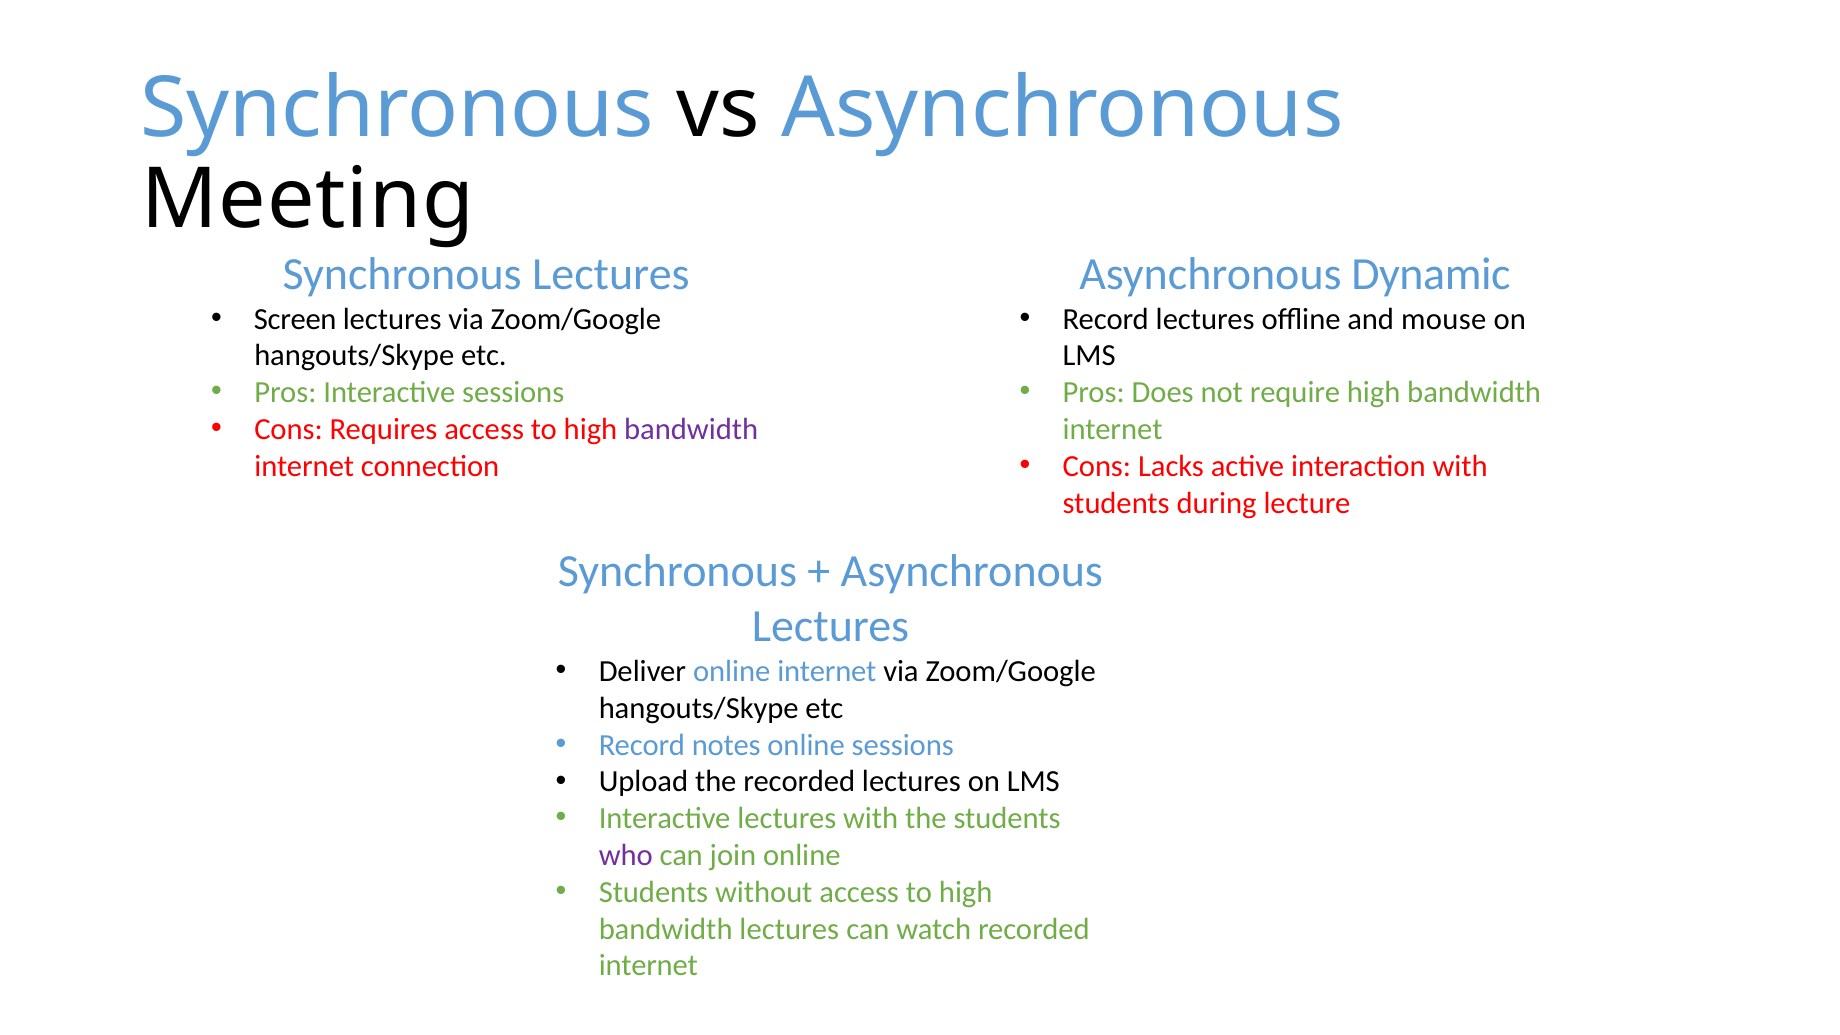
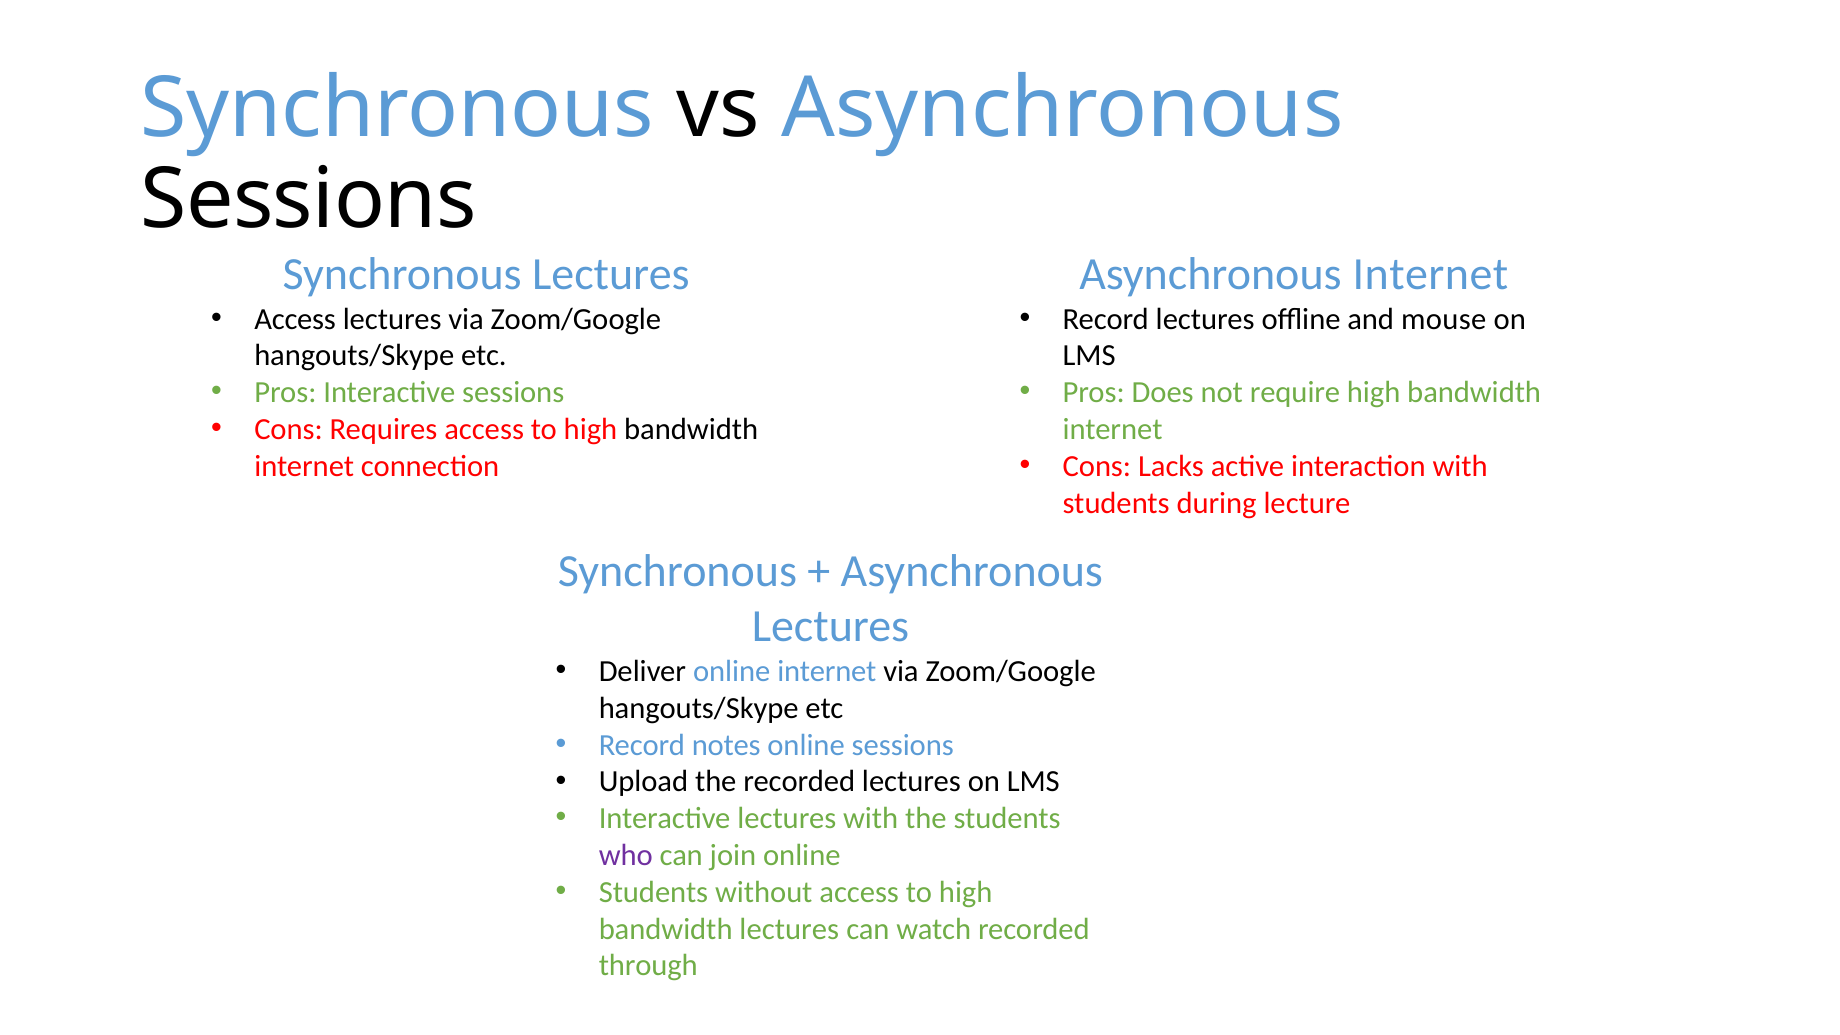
Meeting: Meeting -> Sessions (308, 200)
Asynchronous Dynamic: Dynamic -> Internet (1430, 274)
Screen: Screen -> Access (295, 319)
bandwidth colour: purple -> black (691, 429)
internet: internet -> through (648, 966)
